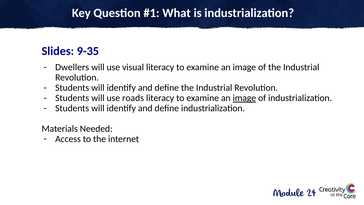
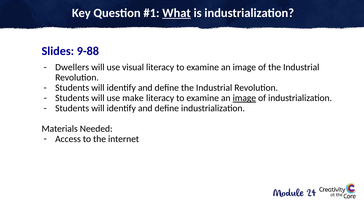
What underline: none -> present (177, 13)
9-35: 9-35 -> 9-88 (88, 51)
roads: roads -> make (133, 98)
